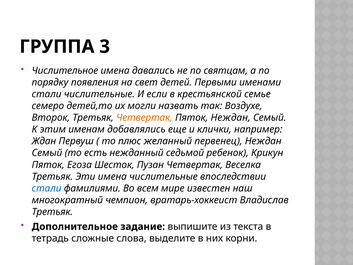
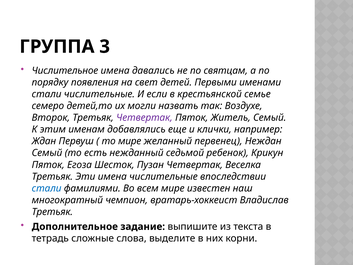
Четвертак colour: orange -> purple (144, 118)
Пяток Неждан: Неждан -> Житель (231, 118)
то плюс: плюс -> мире (130, 141)
